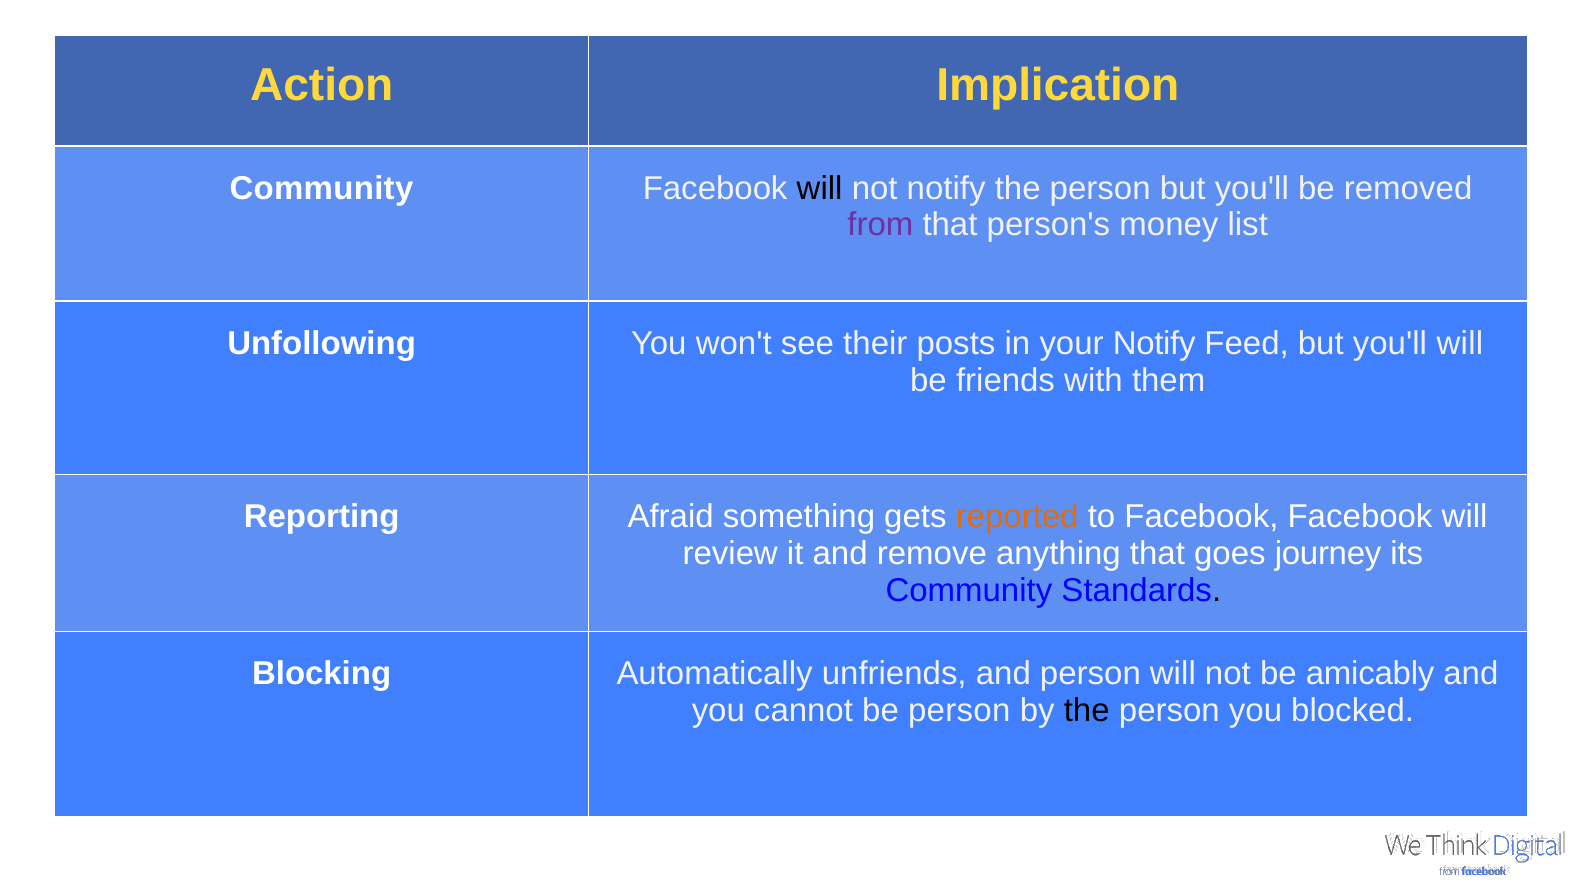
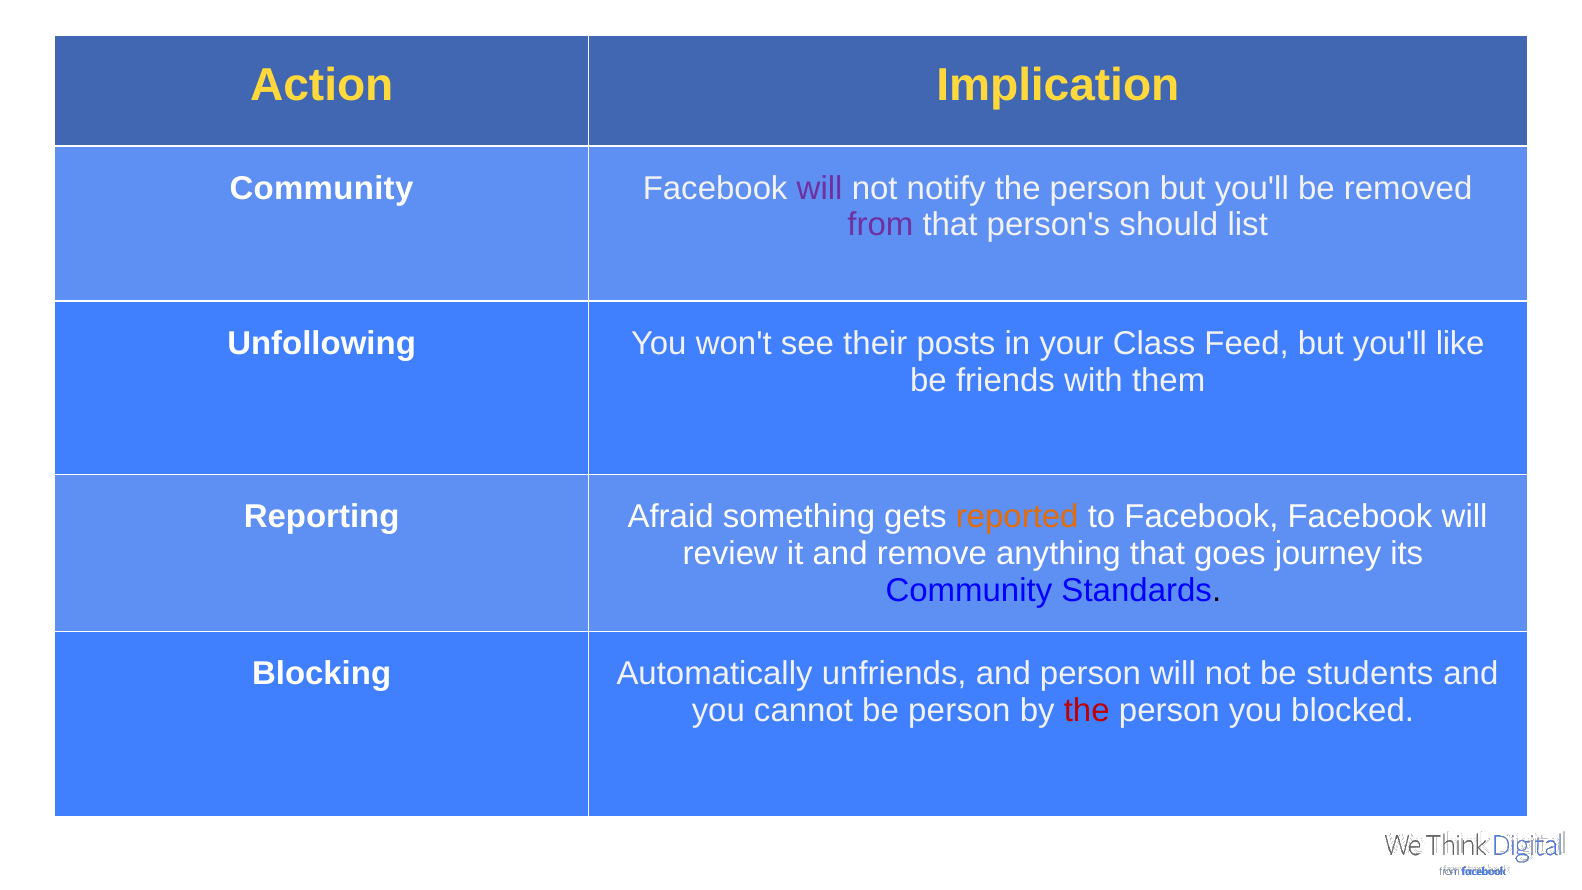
will colour: black -> purple (820, 188)
money: money -> should (1169, 225)
your Notify: Notify -> Class (1154, 343)
you'll will: will -> like (1460, 343)
amicably: amicably -> students (1370, 674)
the colour: black -> red (1087, 710)
